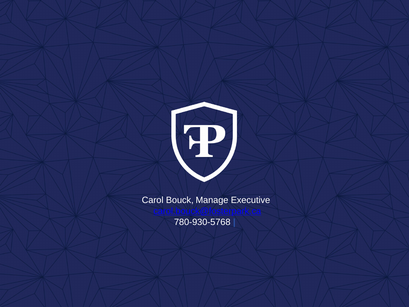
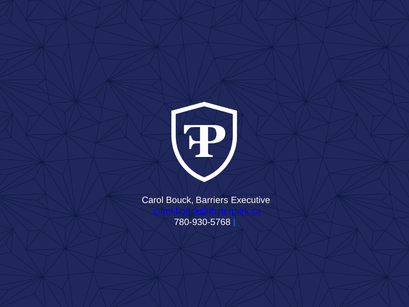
Manage: Manage -> Barriers (212, 200)
